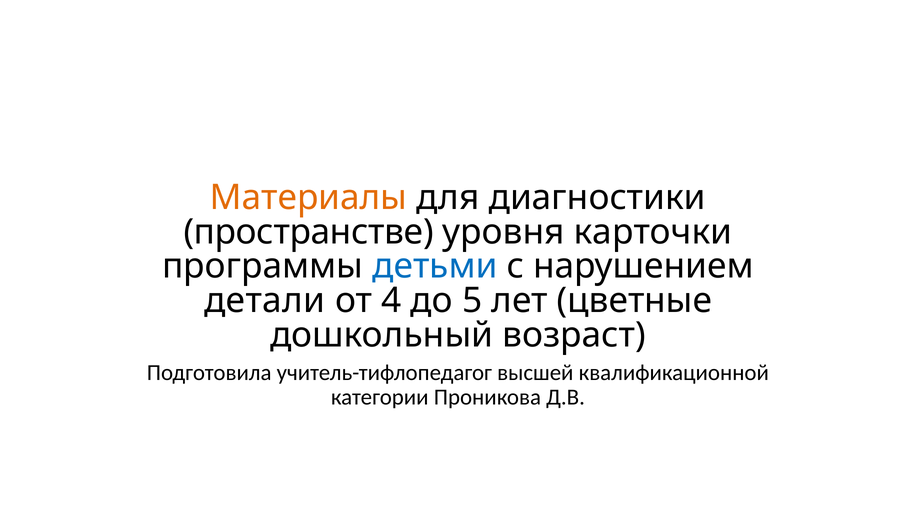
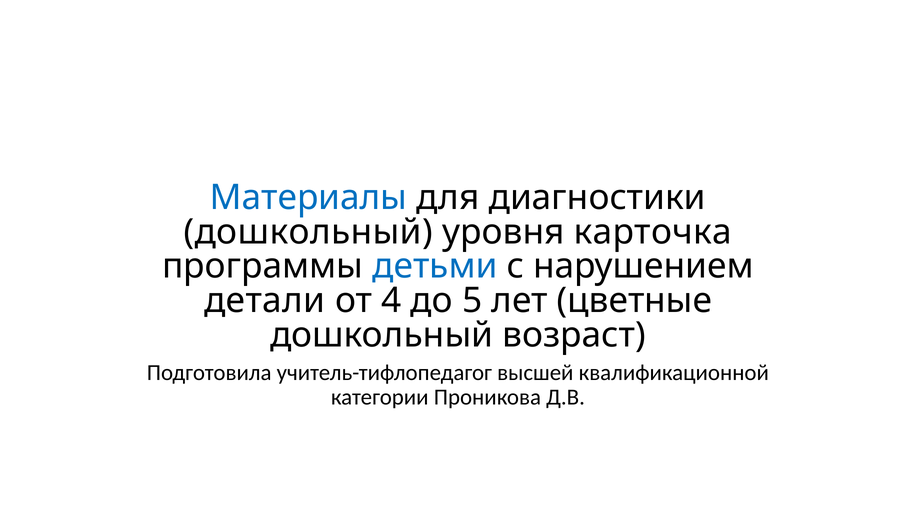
Материалы colour: orange -> blue (309, 198)
пространстве: пространстве -> дошкольный (308, 232)
карточки: карточки -> карточка (653, 232)
